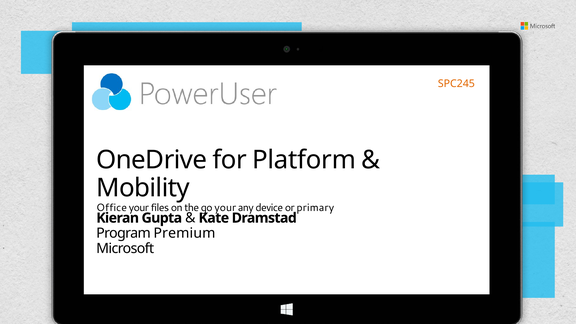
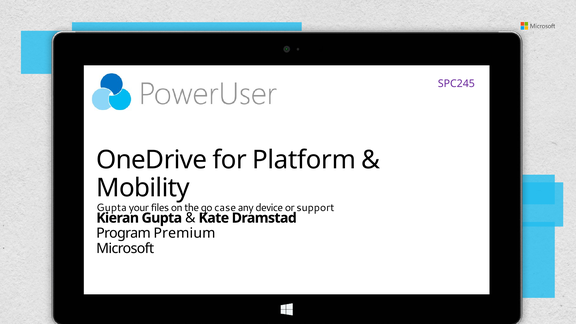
SPC245 colour: orange -> purple (456, 84)
Office: Office -> Gupta (112, 208)
go your: your -> case (225, 208)
primary: primary -> support (315, 208)
